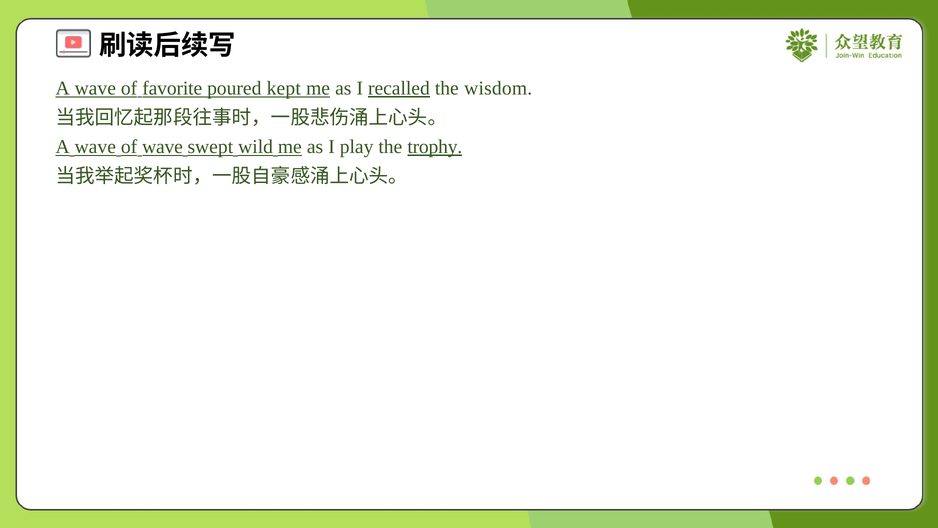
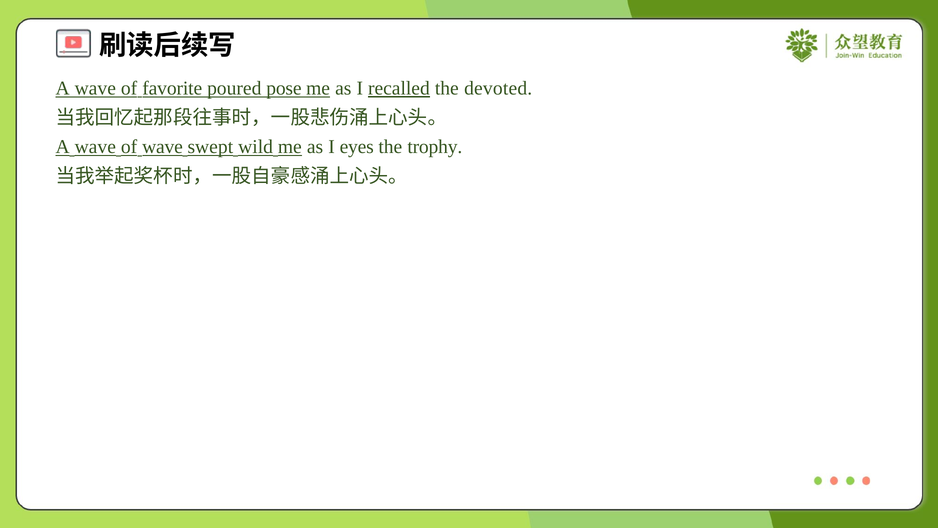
kept: kept -> pose (284, 88)
wisdom: wisdom -> devoted (498, 88)
play: play -> eyes (357, 147)
trophy underline: present -> none (435, 147)
